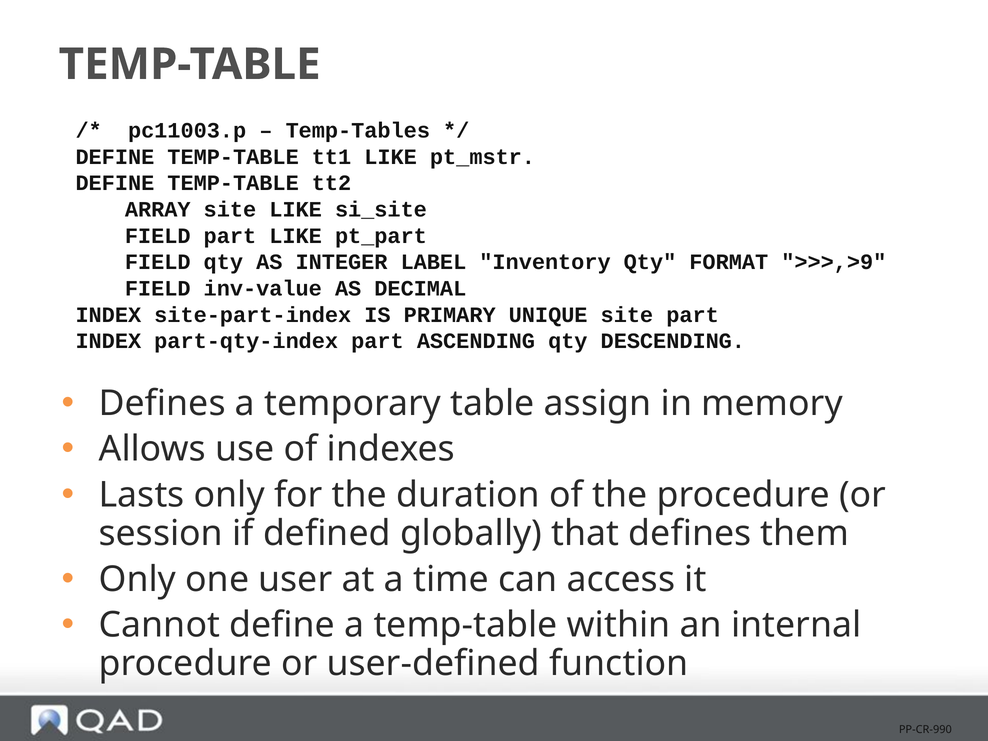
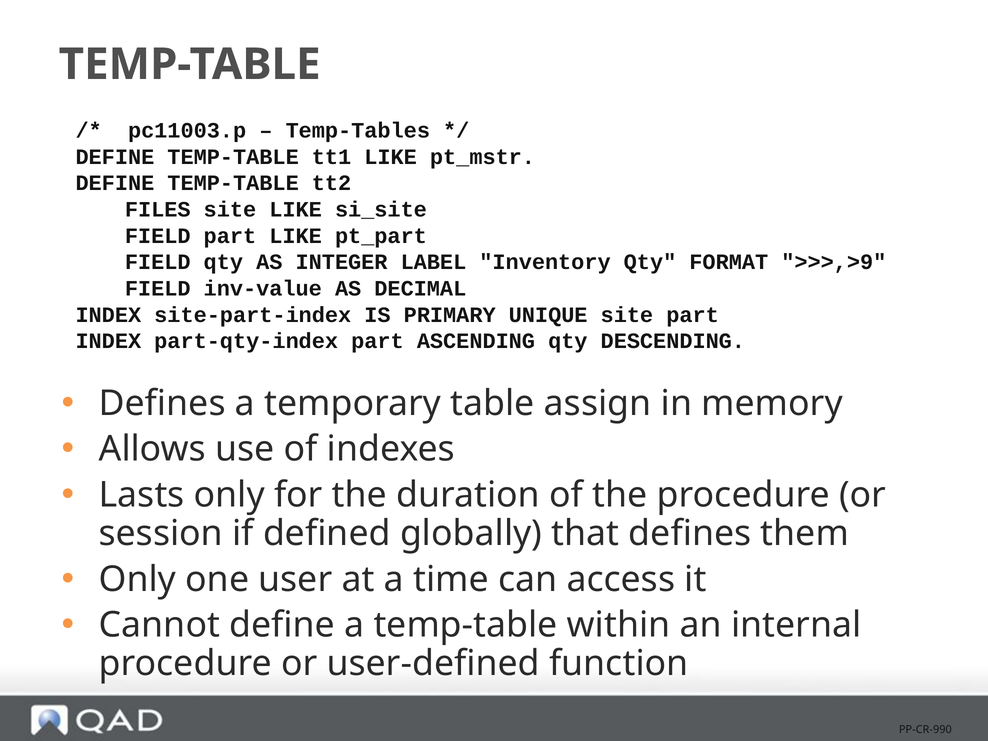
ARRAY: ARRAY -> FILES (158, 210)
